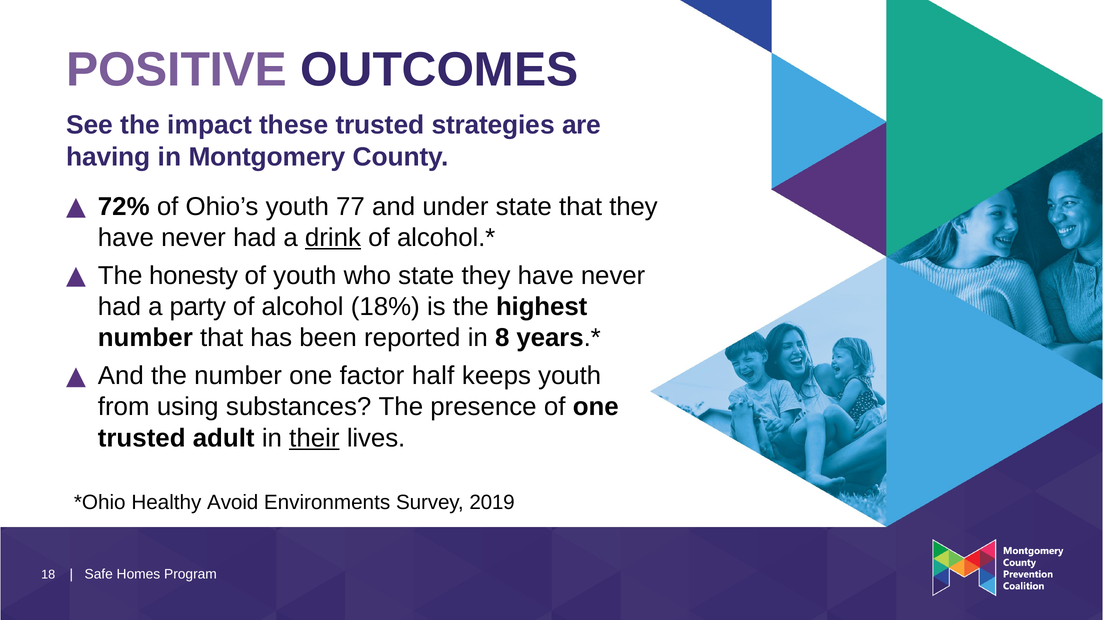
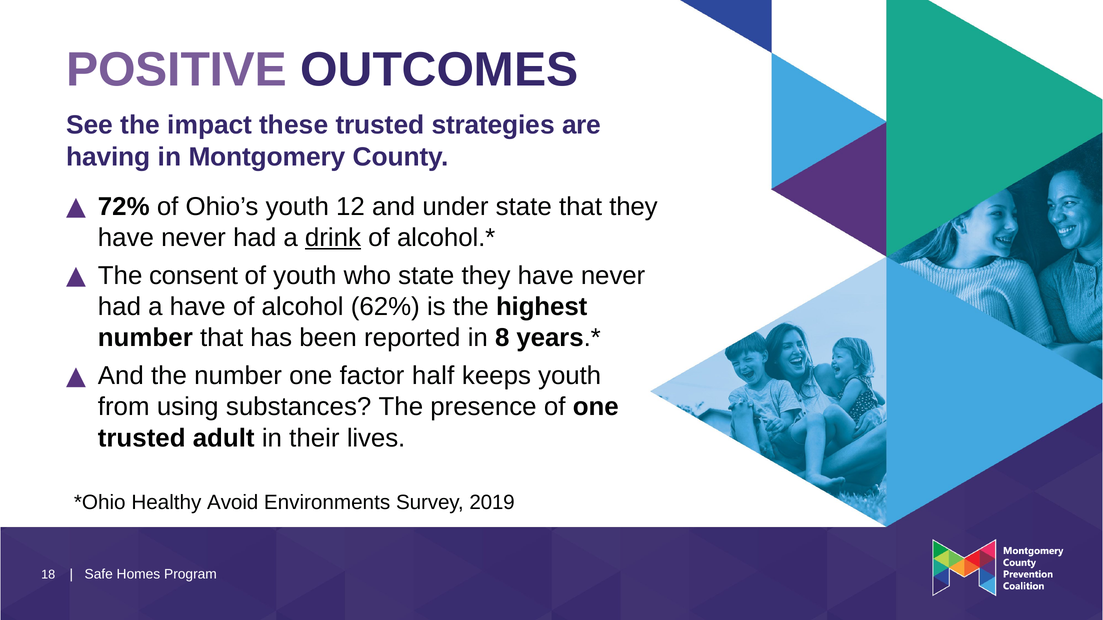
77: 77 -> 12 (350, 207)
honesty: honesty -> consent (194, 276)
a party: party -> have (198, 307)
18%: 18% -> 62% (385, 307)
their underline: present -> none (314, 438)
